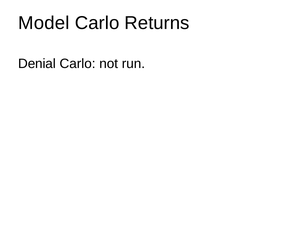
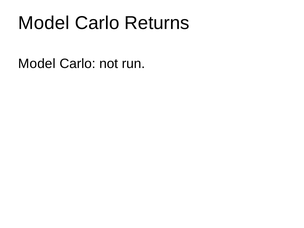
Denial: Denial -> Model (37, 64)
